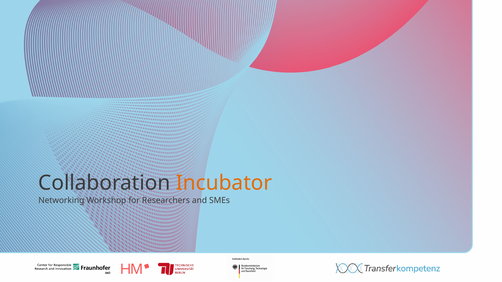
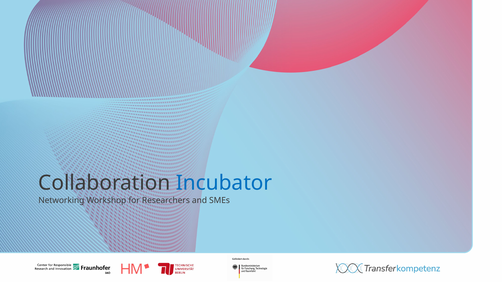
Incubator colour: orange -> blue (224, 183)
